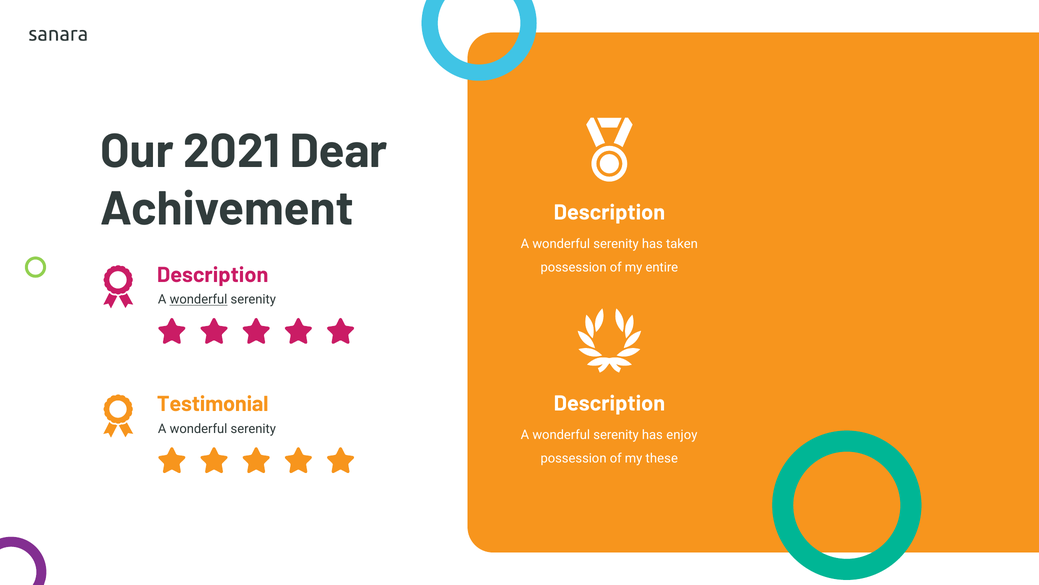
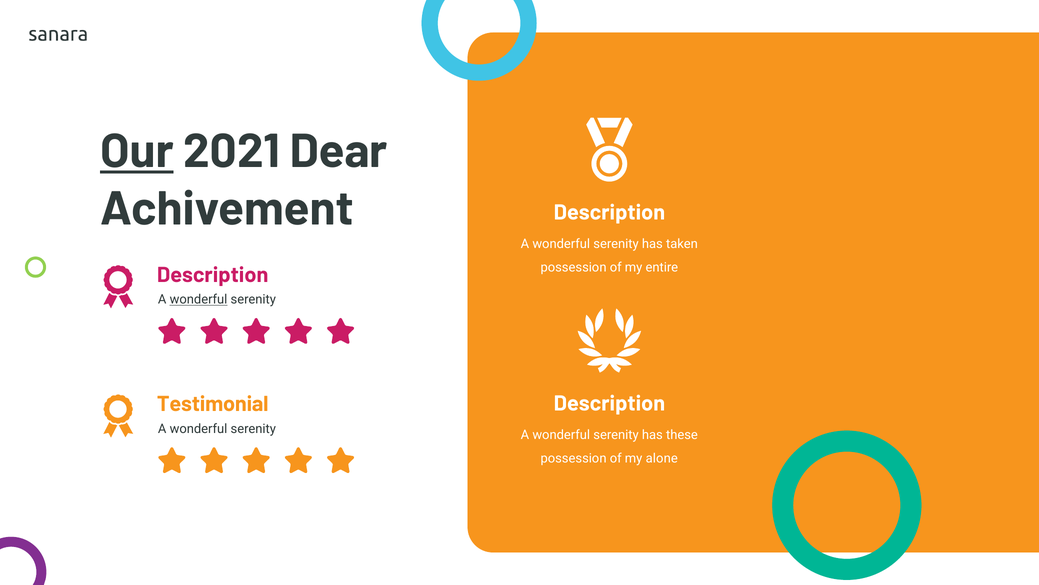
Our underline: none -> present (137, 151)
enjoy: enjoy -> these (682, 435)
these: these -> alone (662, 458)
